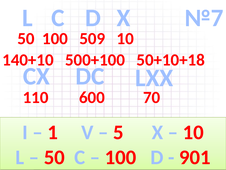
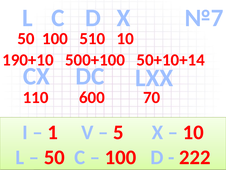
509: 509 -> 510 (92, 38)
140+10: 140+10 -> 190+10 (28, 60)
50+10+18: 50+10+18 -> 50+10+14 (171, 60)
901: 901 -> 222 (195, 157)
